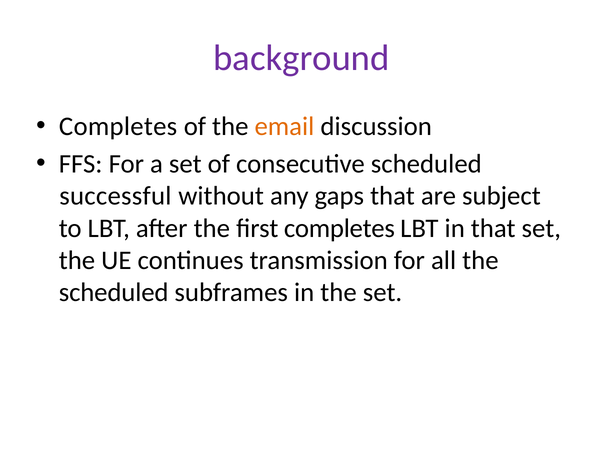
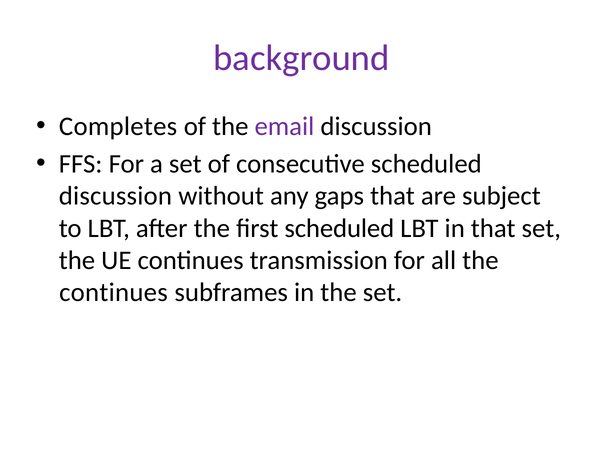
email colour: orange -> purple (284, 126)
successful: successful -> discussion (115, 196)
first completes: completes -> scheduled (339, 228)
scheduled: scheduled -> continues (113, 293)
